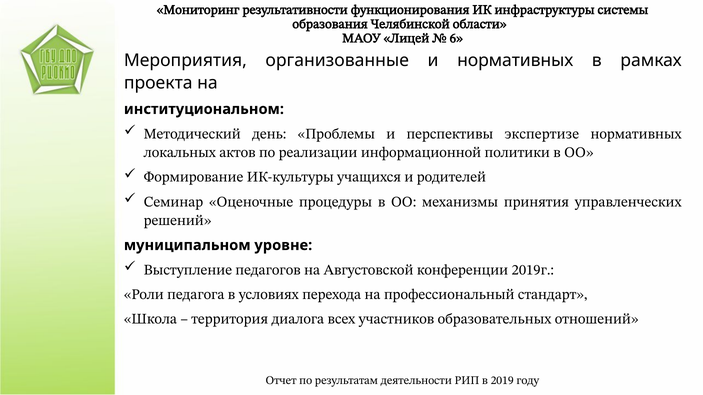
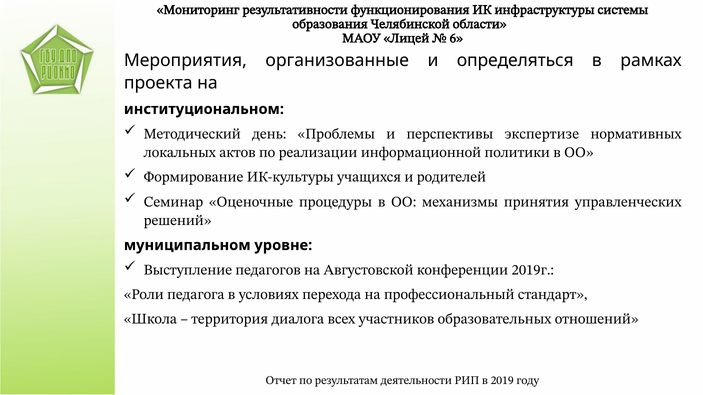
и нормативных: нормативных -> определяться (515, 60)
